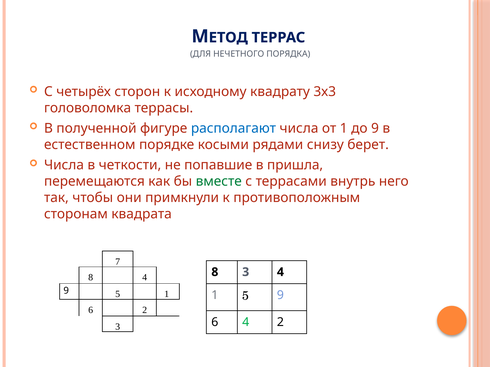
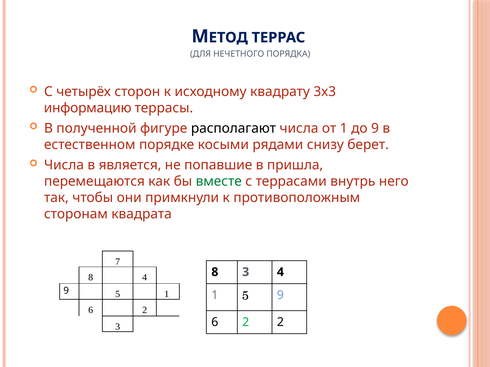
головоломка: головоломка -> информацию (88, 108)
располагают colour: blue -> black (233, 128)
четкости: четкости -> является (130, 165)
4: 4 -> 2 (246, 323)
